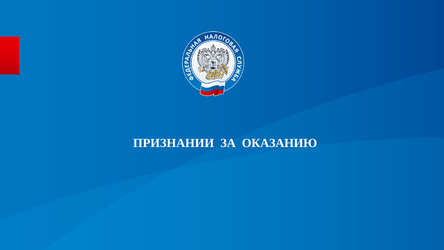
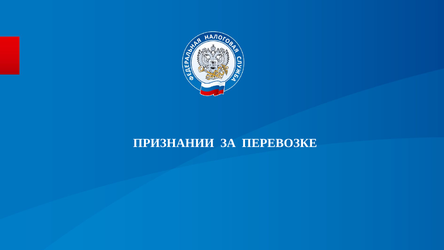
ОКАЗАНИЮ: ОКАЗАНИЮ -> ПЕРЕВОЗКЕ (279, 143)
